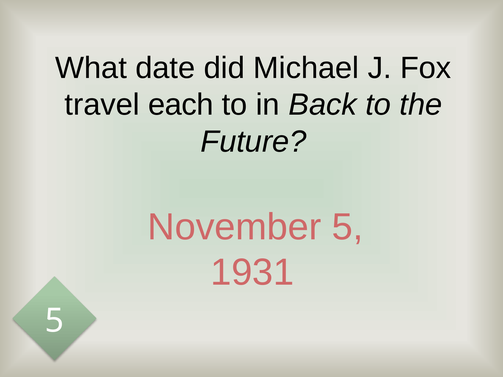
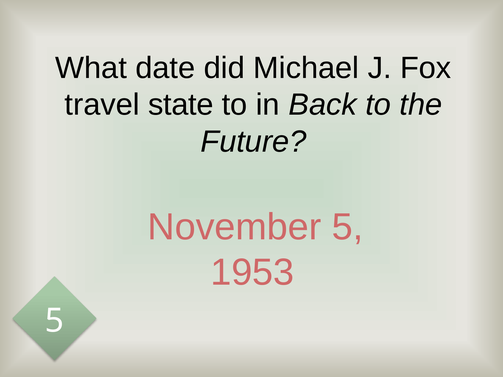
each: each -> state (181, 105)
1931: 1931 -> 1953 (252, 273)
